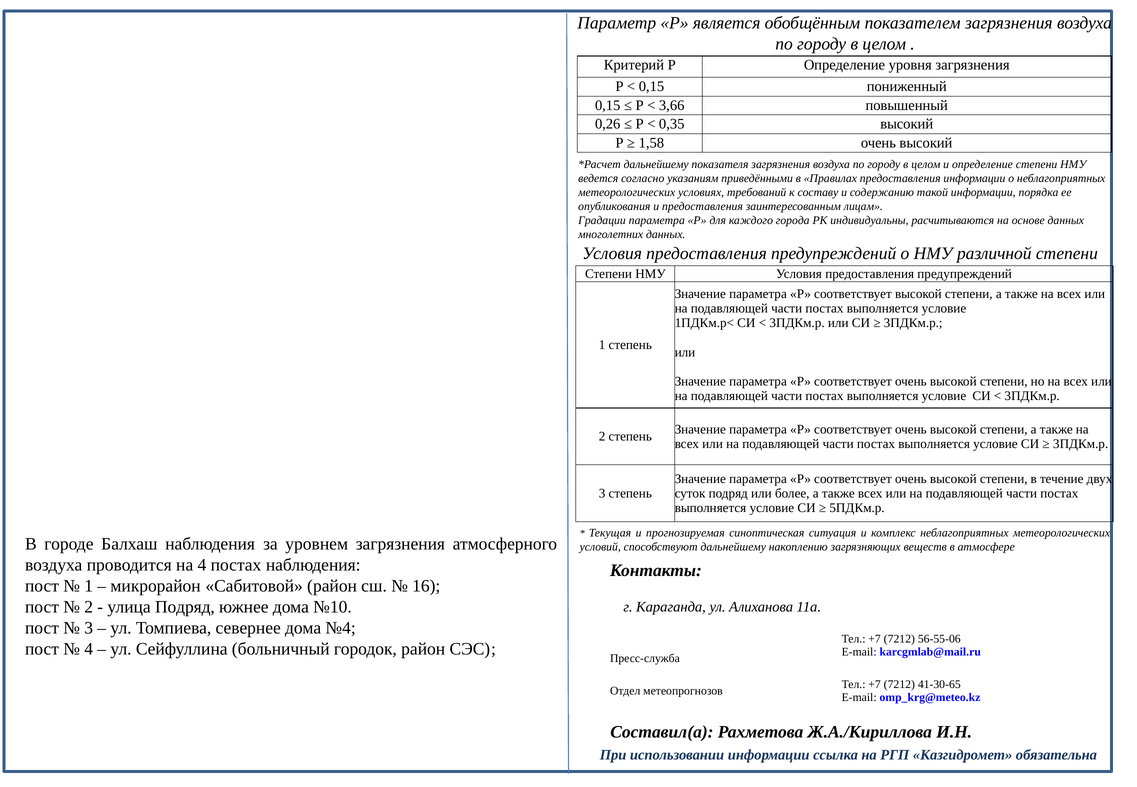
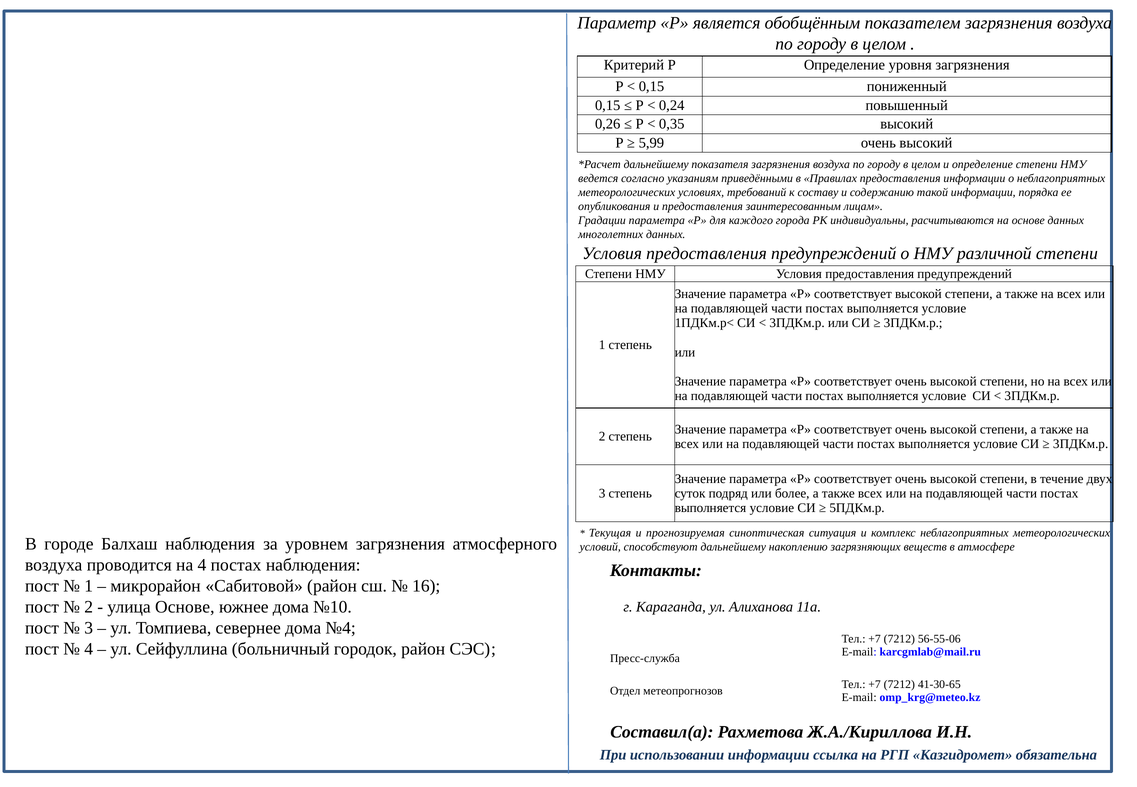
3,66: 3,66 -> 0,24 (672, 105)
1,58: 1,58 -> 5,99 (651, 143)
улица Подряд: Подряд -> Основе (185, 607)
